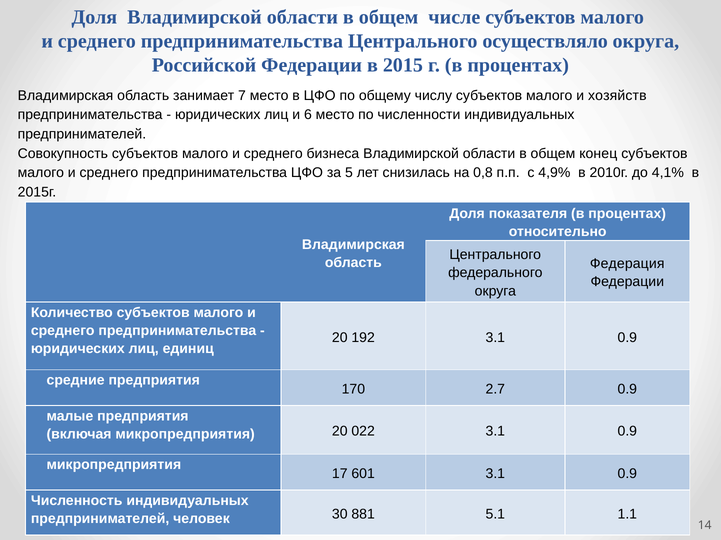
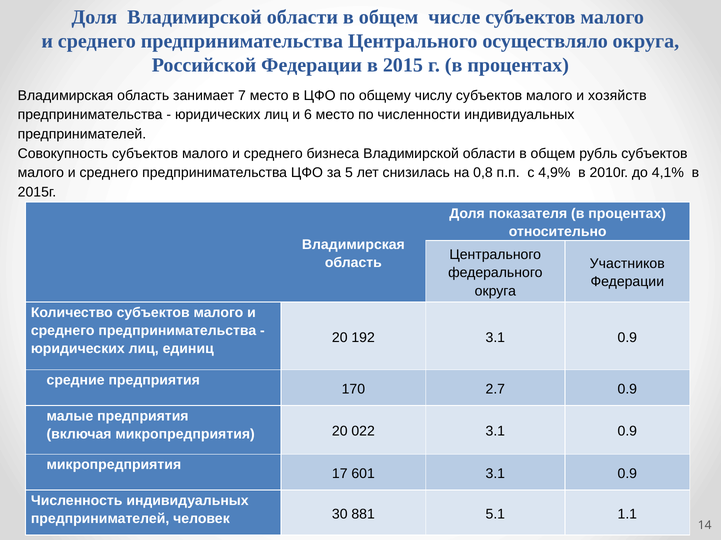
конец: конец -> рубль (598, 154)
Федерация: Федерация -> Участников (627, 264)
